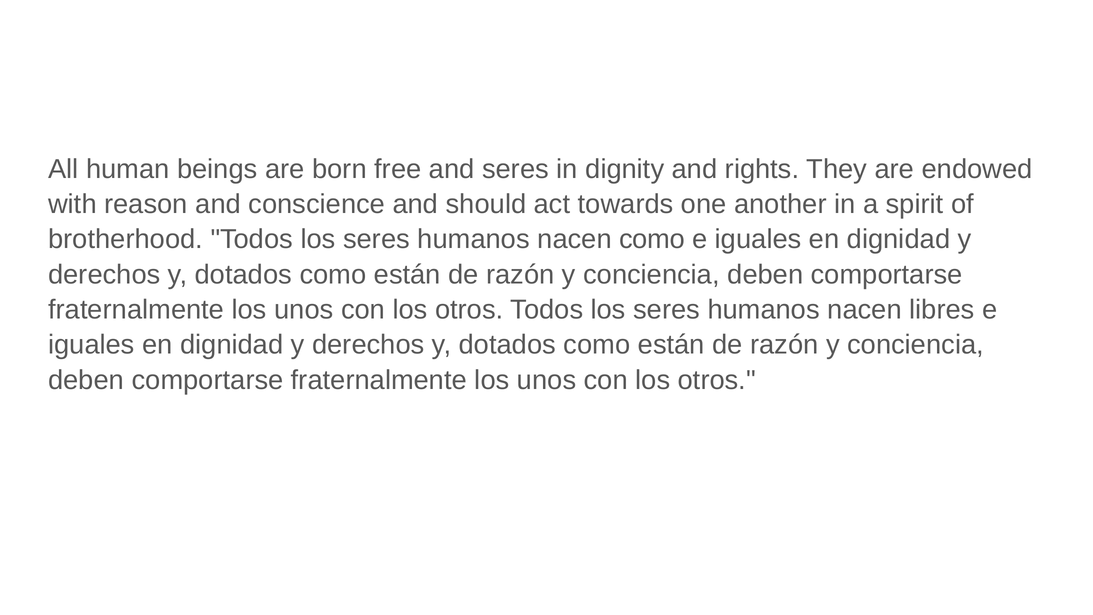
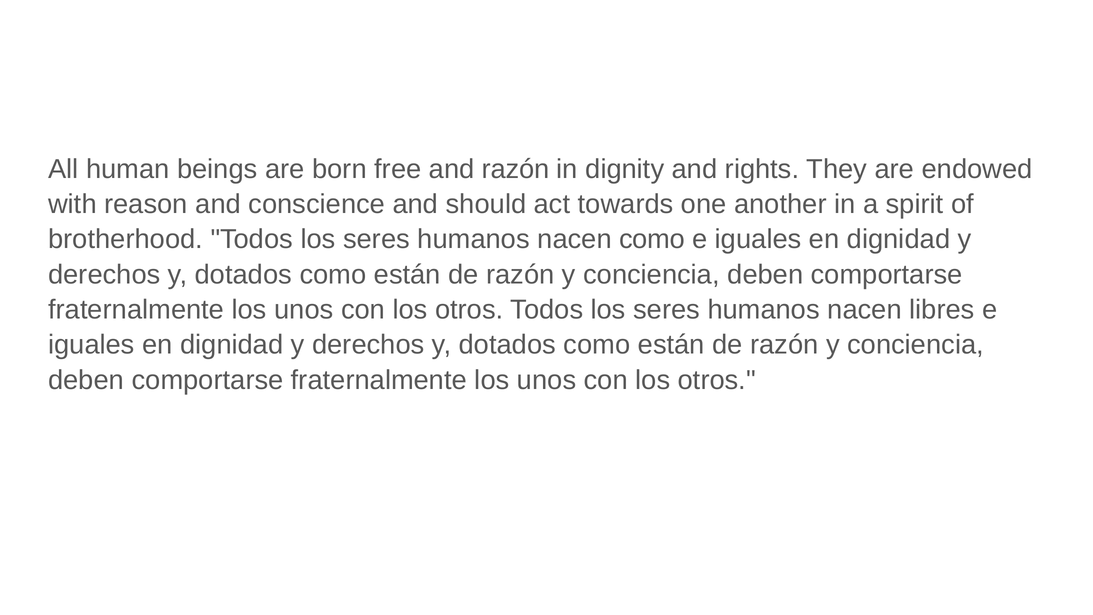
and seres: seres -> razón (516, 169)
